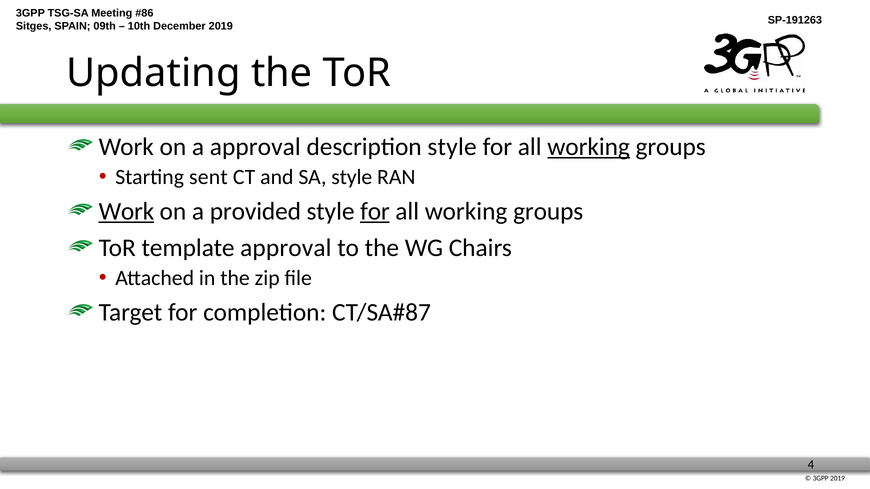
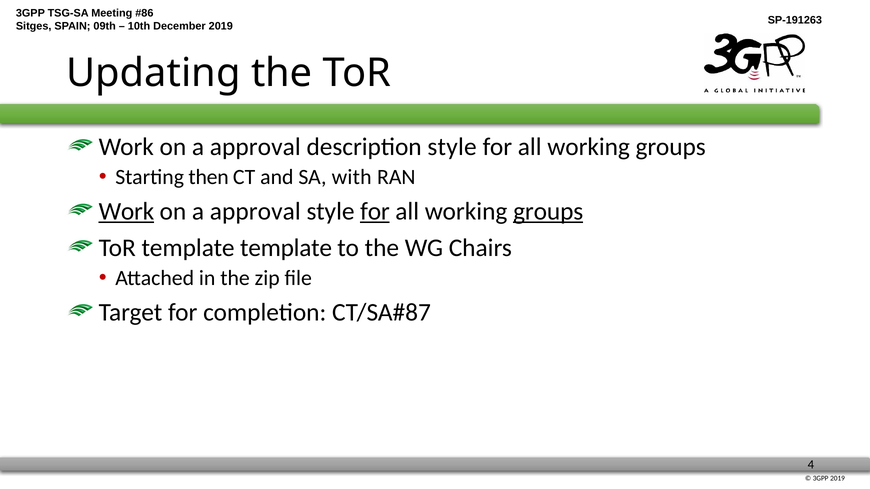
working underline: present -> none (589, 147)
sent: sent -> then (209, 177)
SA style: style -> with (352, 177)
provided: provided -> approval (255, 212)
groups underline: none -> present (548, 212)
template approval: approval -> template (286, 248)
